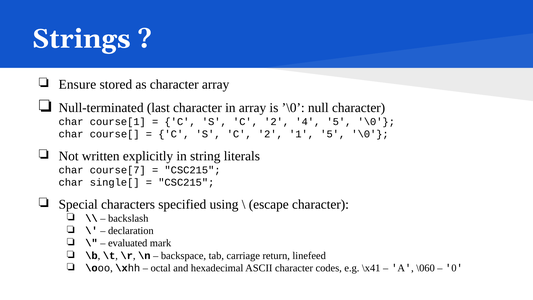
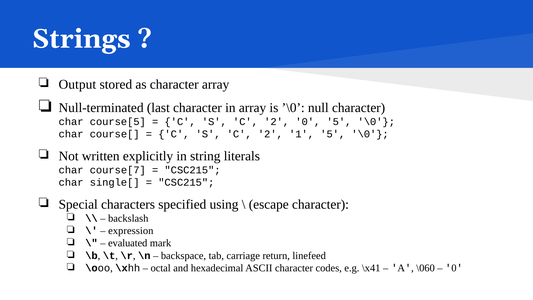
Ensure: Ensure -> Output (77, 84)
course[1: course[1 -> course[5 (118, 122)
2 4: 4 -> 0 (308, 122)
declaration: declaration -> expression (131, 231)
